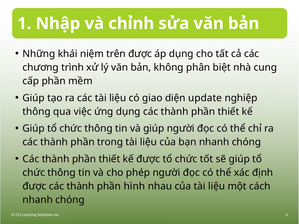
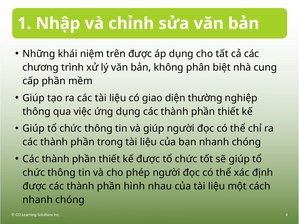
update: update -> thường (205, 98)
